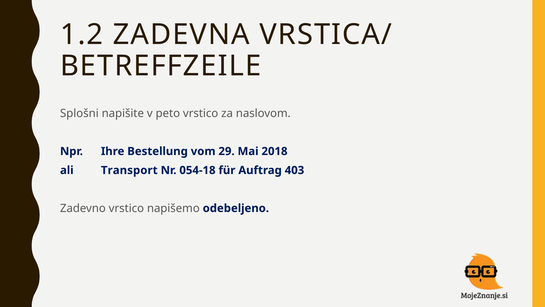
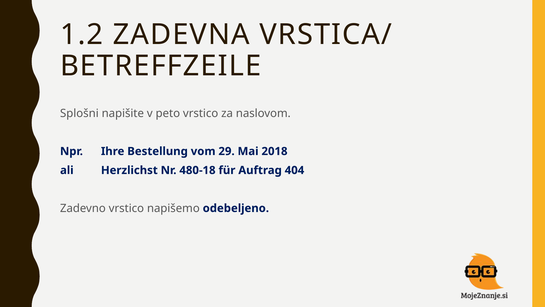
Transport: Transport -> Herzlichst (129, 170)
054-18: 054-18 -> 480-18 (197, 170)
403: 403 -> 404 (294, 170)
